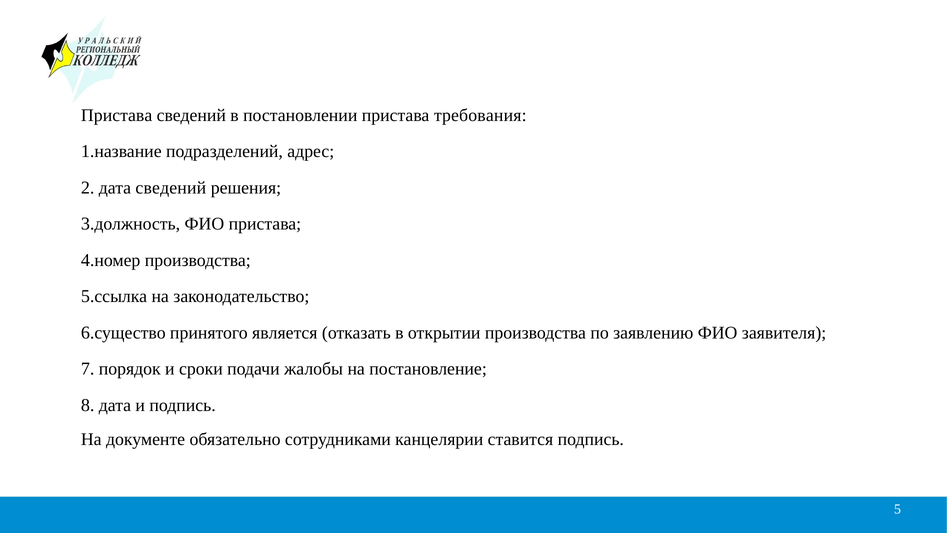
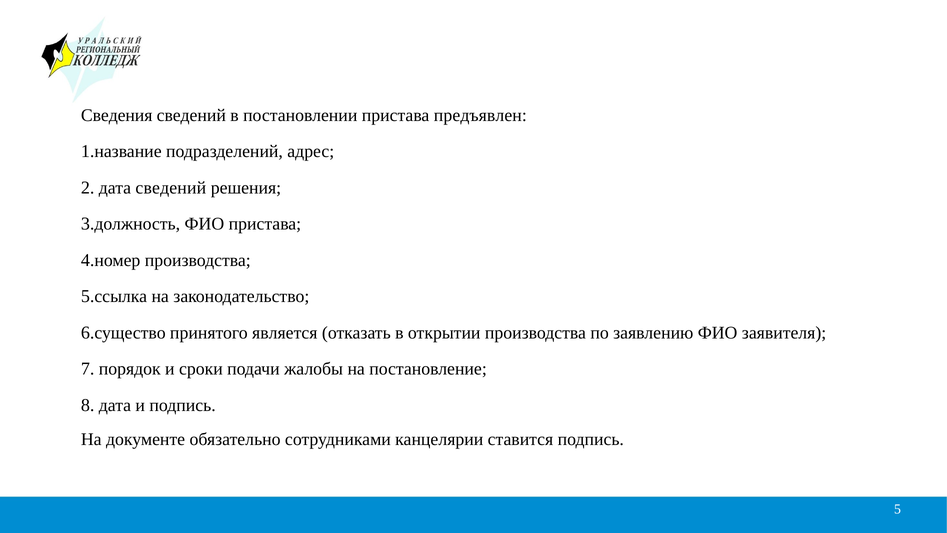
Пристава: Пристава -> Сведения (117, 115)
требования: требования -> предъявлен (480, 115)
